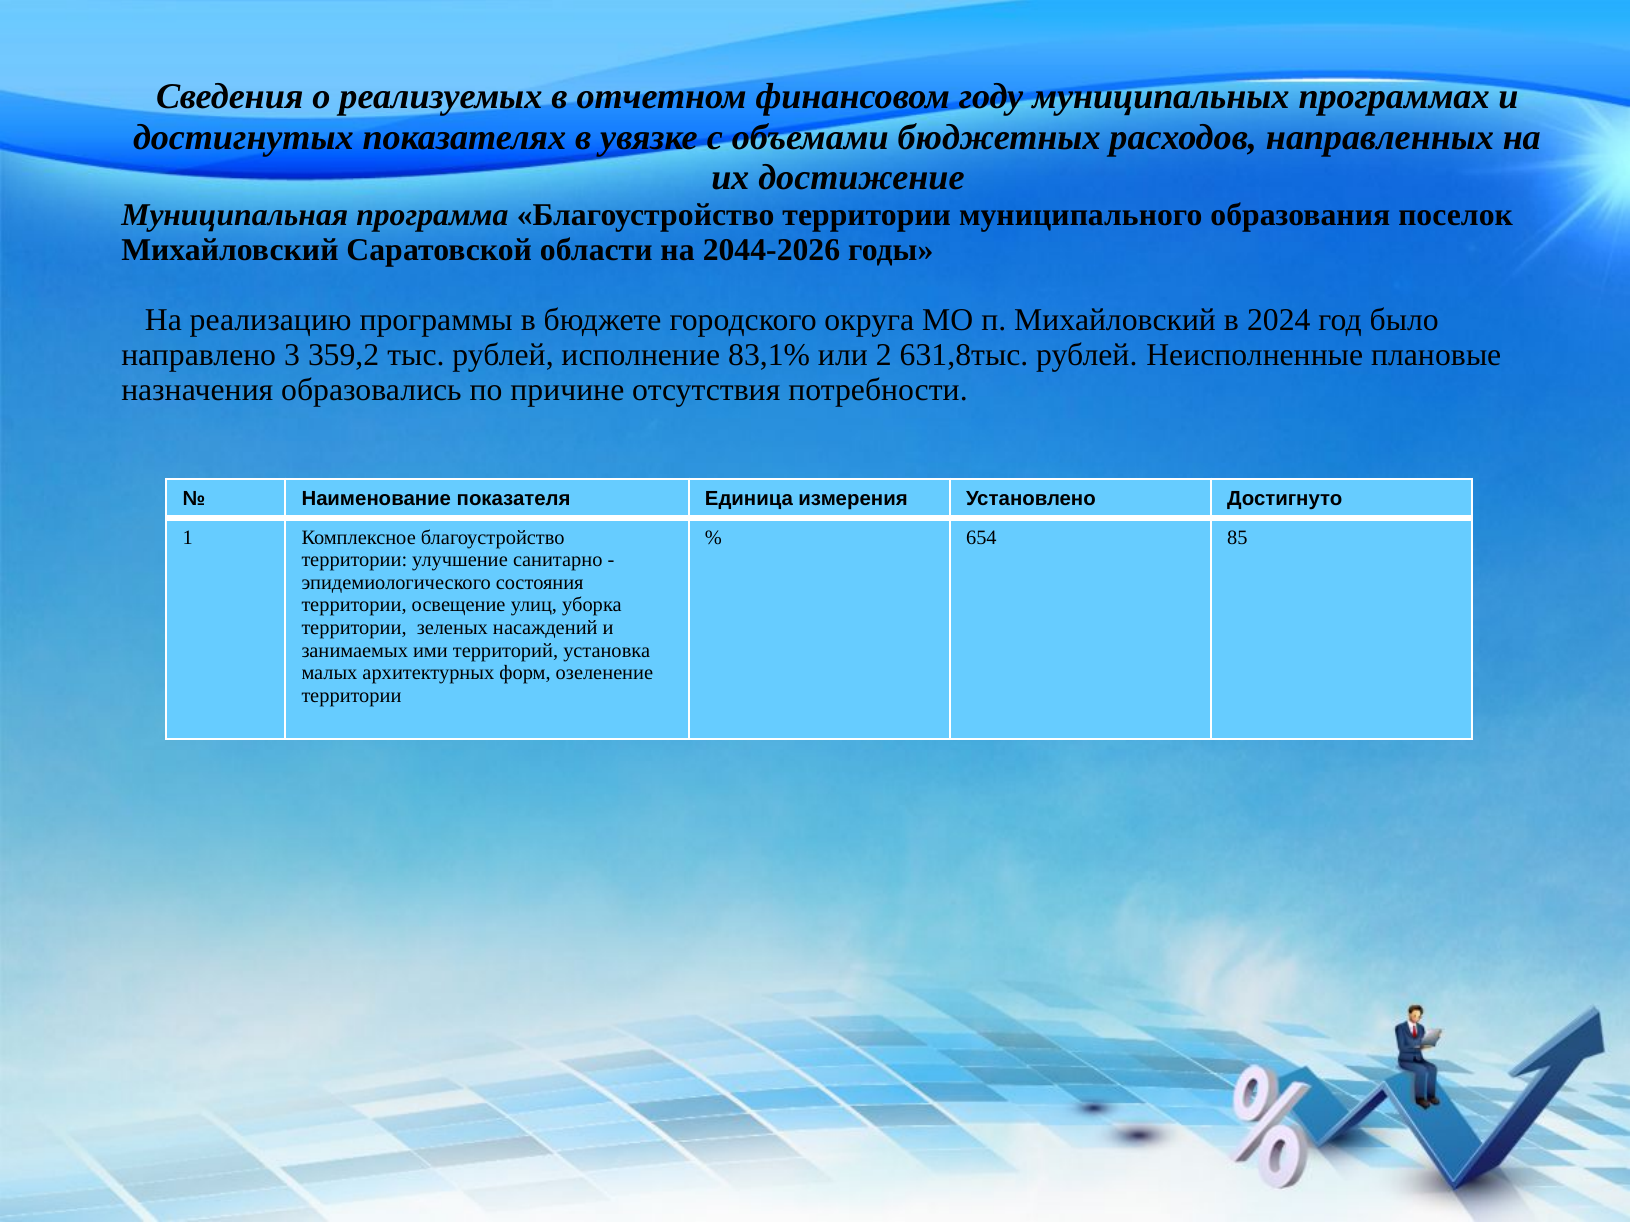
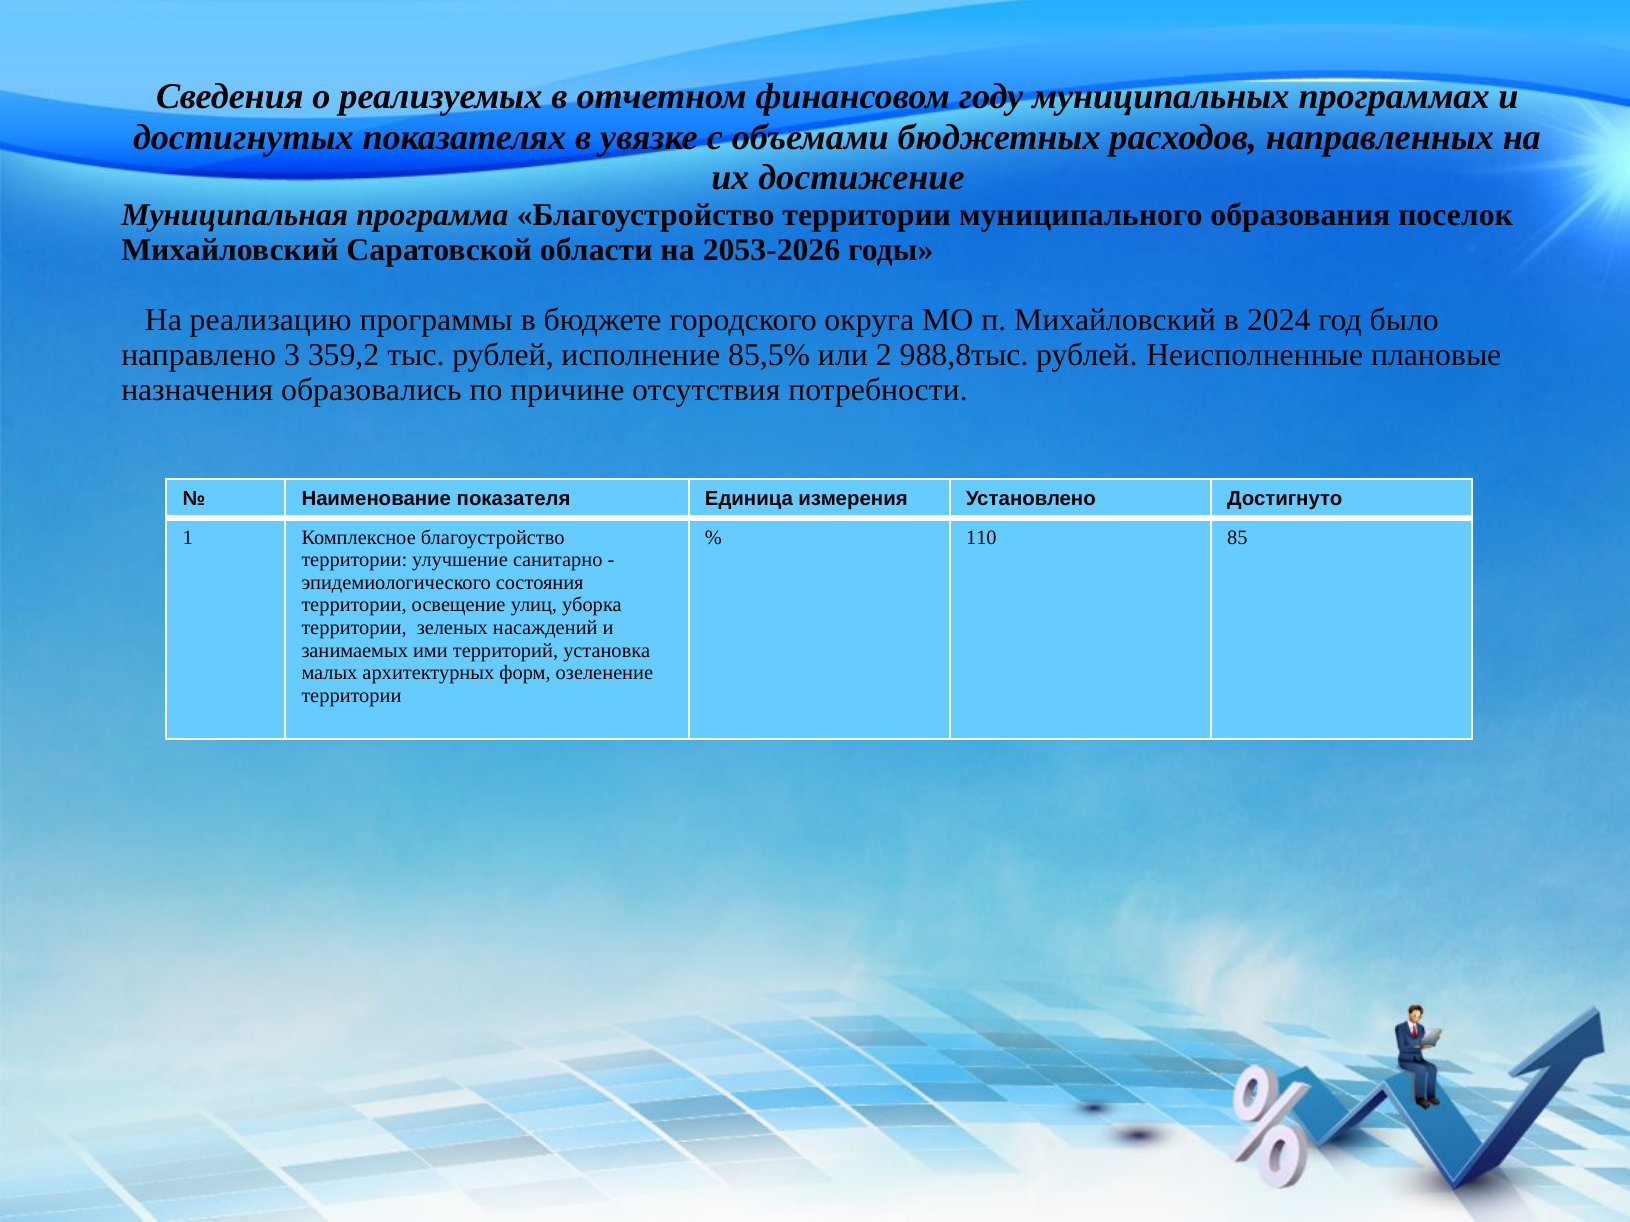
2044-2026: 2044-2026 -> 2053-2026 (771, 250)
83,1%: 83,1% -> 85,5% (769, 355)
631,8тыс: 631,8тыс -> 988,8тыс (964, 355)
654: 654 -> 110 (981, 538)
